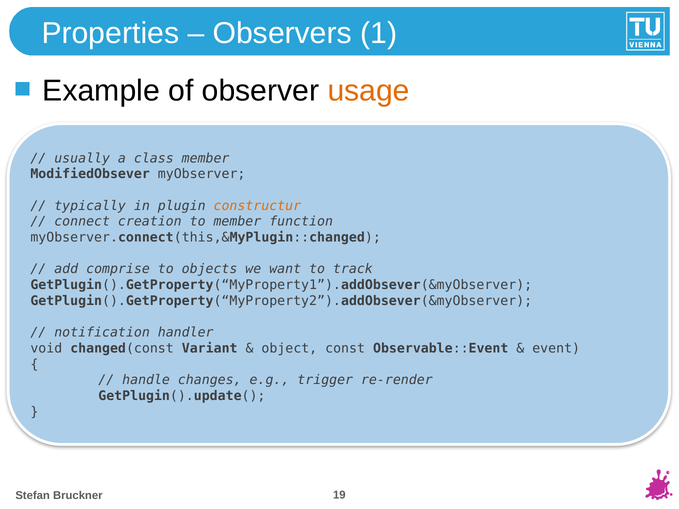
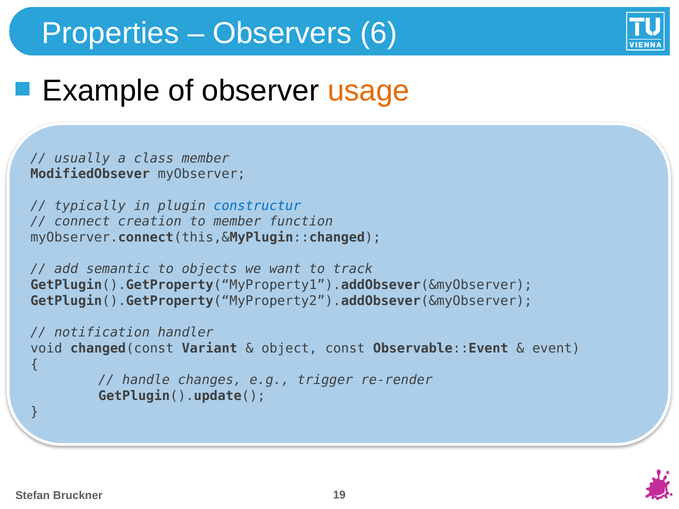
1: 1 -> 6 (379, 33)
constructur colour: orange -> blue (257, 206)
comprise: comprise -> semantic (118, 269)
